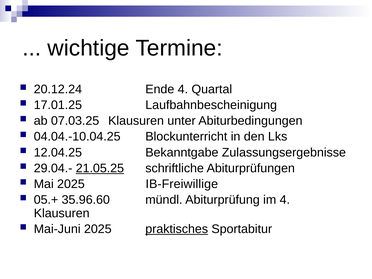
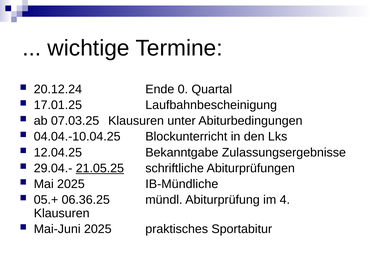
Ende 4: 4 -> 0 (183, 89)
IB-Freiwillige: IB-Freiwillige -> IB-Mündliche (182, 184)
35.96.60: 35.96.60 -> 06.36.25 (86, 200)
praktisches underline: present -> none (177, 229)
